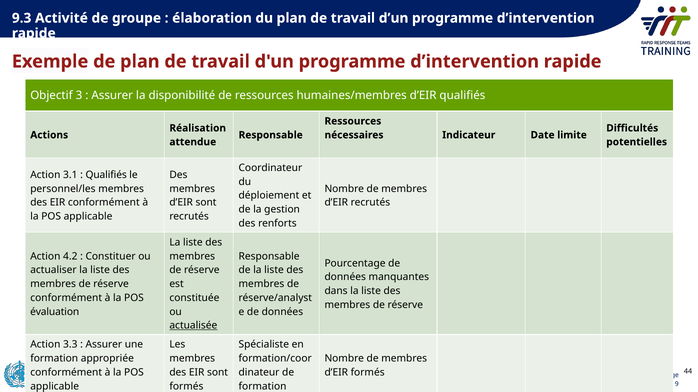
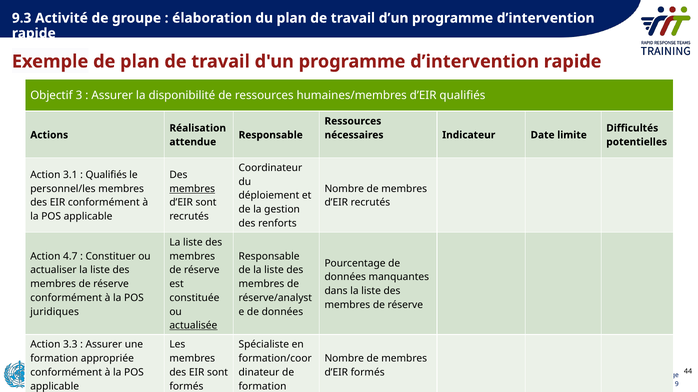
membres underline: none -> present (192, 189)
4.2: 4.2 -> 4.7 (70, 257)
évaluation: évaluation -> juridiques (55, 312)
